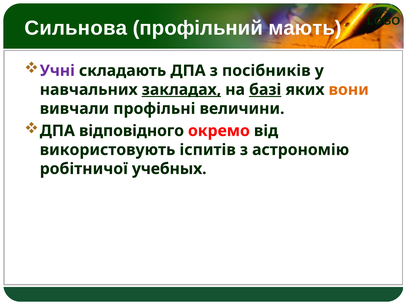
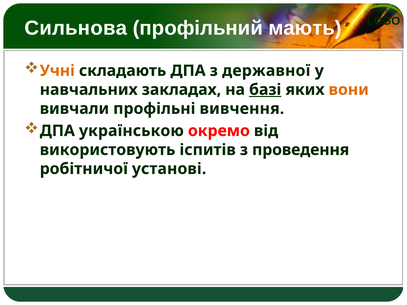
Учні colour: purple -> orange (57, 71)
посібників: посібників -> державної (266, 71)
закладах underline: present -> none (181, 90)
величини: величини -> вивчення (242, 109)
відповідного: відповідного -> українською (131, 131)
астрономію: астрономію -> проведення (301, 150)
учебных: учебных -> установі (169, 169)
